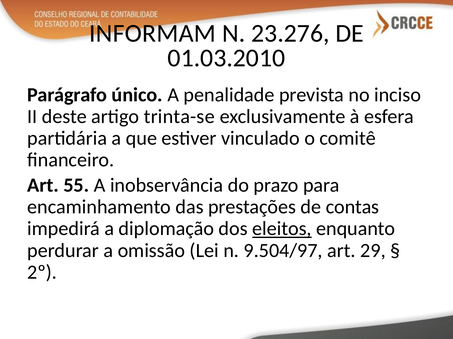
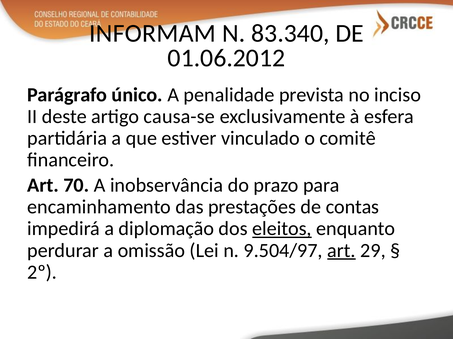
23.276: 23.276 -> 83.340 (290, 33)
01.03.2010: 01.03.2010 -> 01.06.2012 (226, 58)
trinta-se: trinta-se -> causa-se (179, 117)
55: 55 -> 70 (76, 186)
art underline: none -> present (341, 251)
